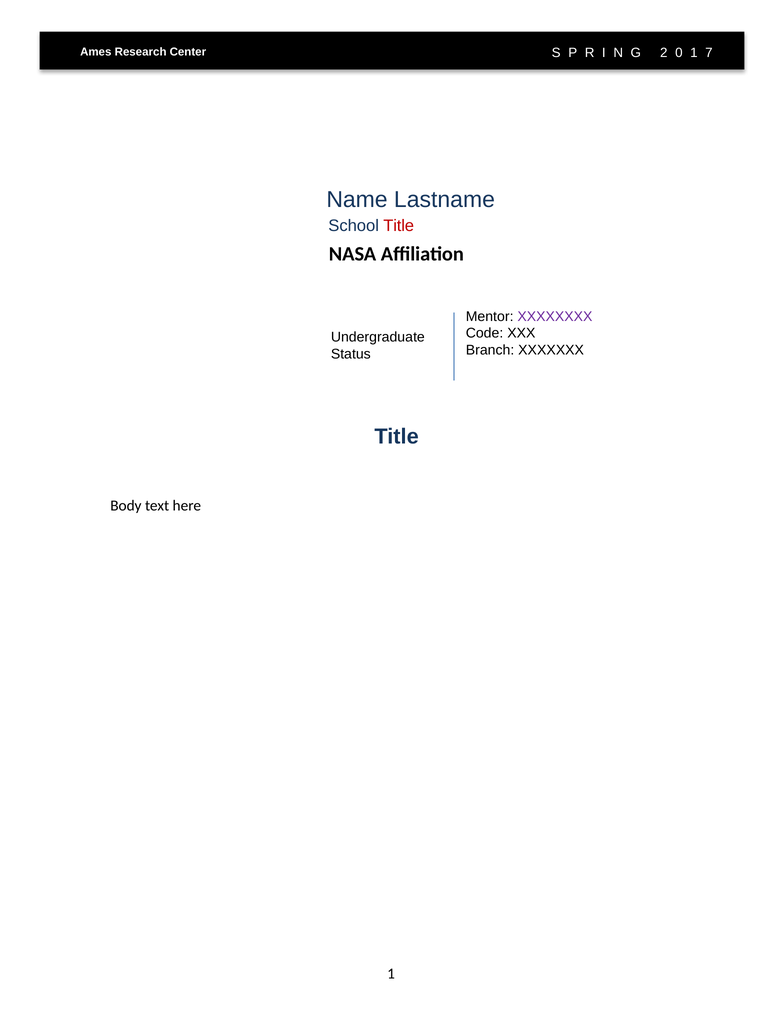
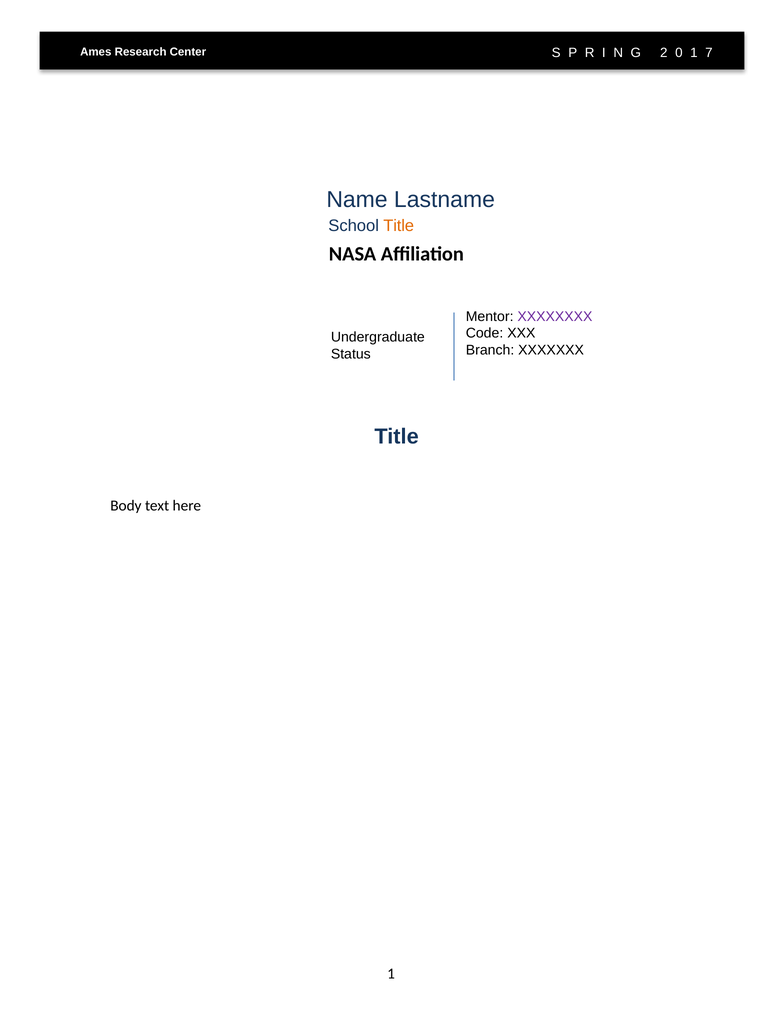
Title colour: red -> orange (399, 226)
